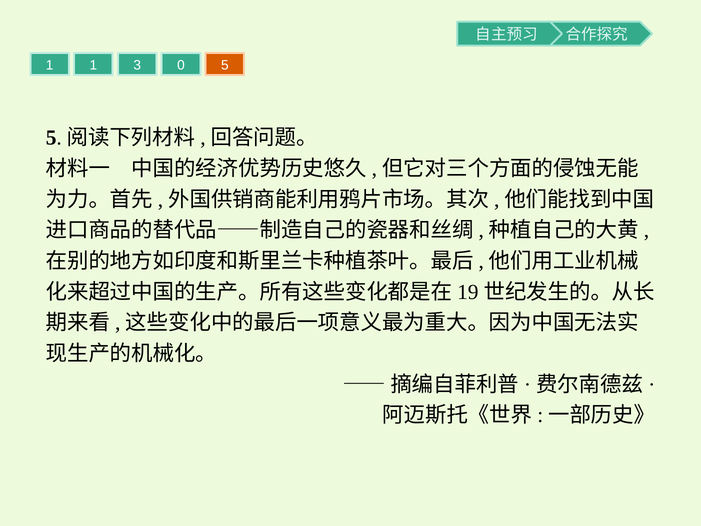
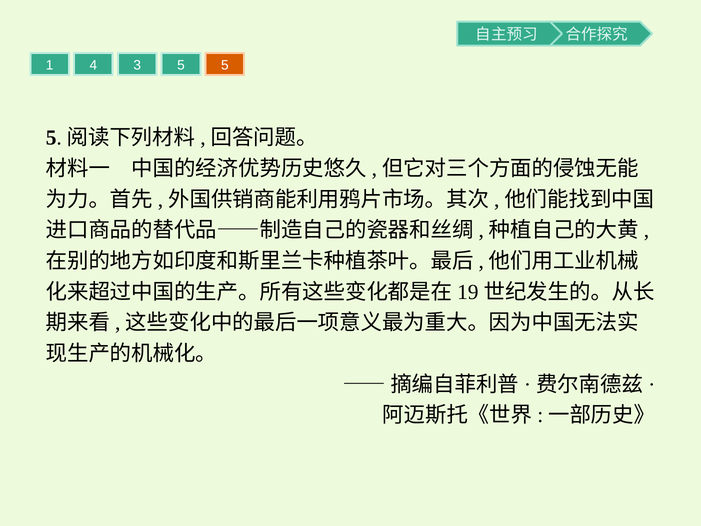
1 1: 1 -> 4 (93, 65)
3 0: 0 -> 5 (181, 65)
